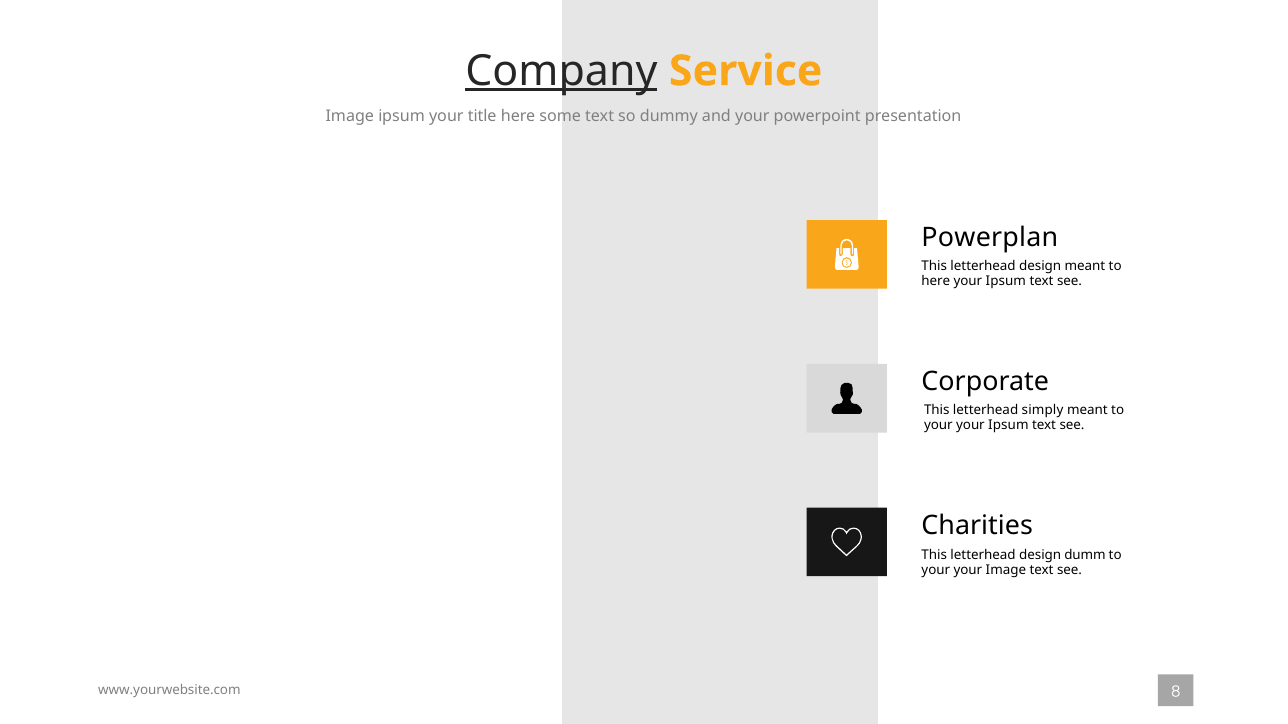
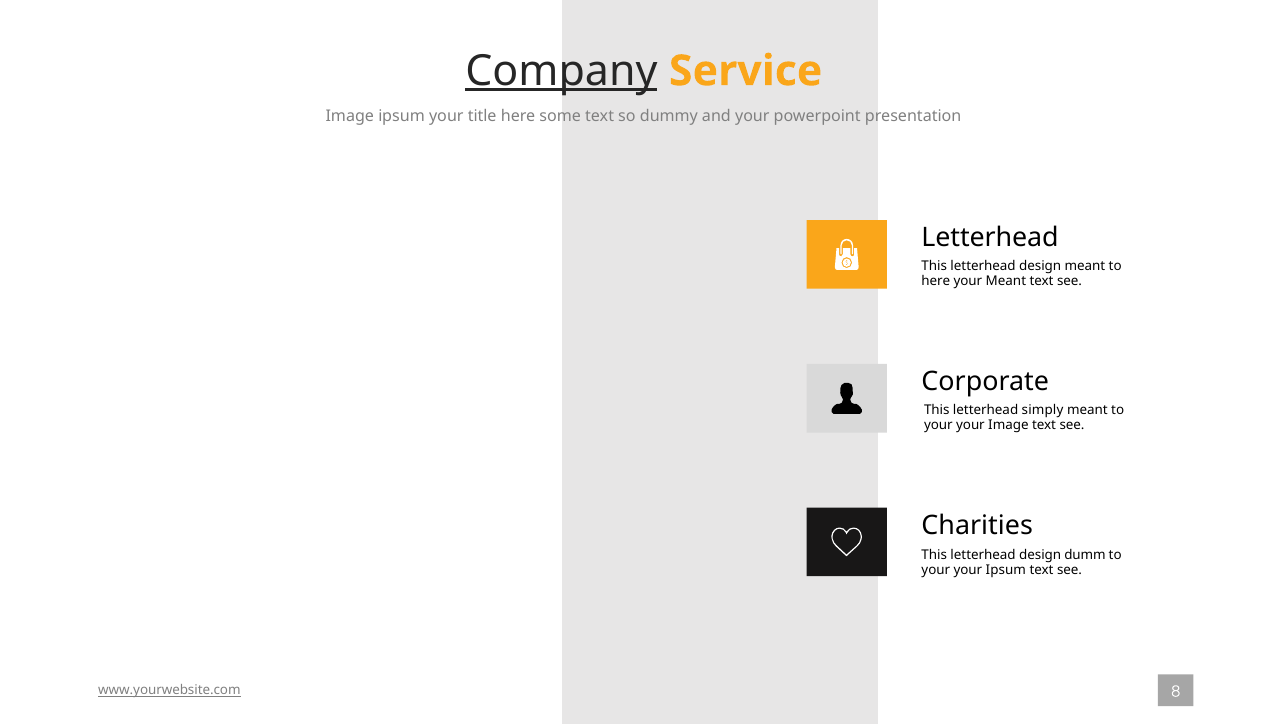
Powerplan: Powerplan -> Letterhead (990, 238)
Ipsum: Ipsum -> Meant (1006, 281)
your your Ipsum: Ipsum -> Image (1008, 425)
your Image: Image -> Ipsum (1006, 570)
www.yourwebsite.com underline: none -> present (169, 691)
